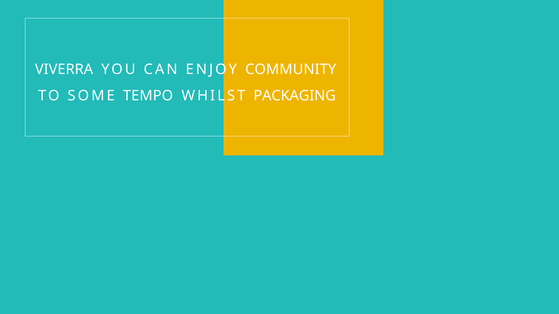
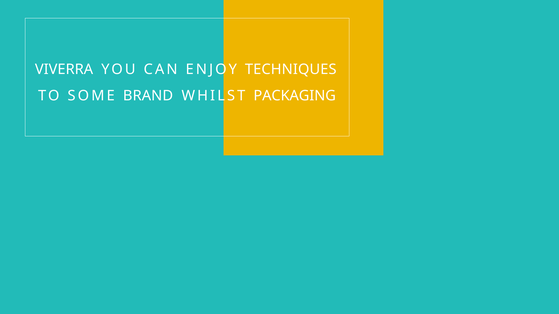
COMMUNITY: COMMUNITY -> TECHNIQUES (291, 70)
TEMPO: TEMPO -> BRAND (148, 96)
